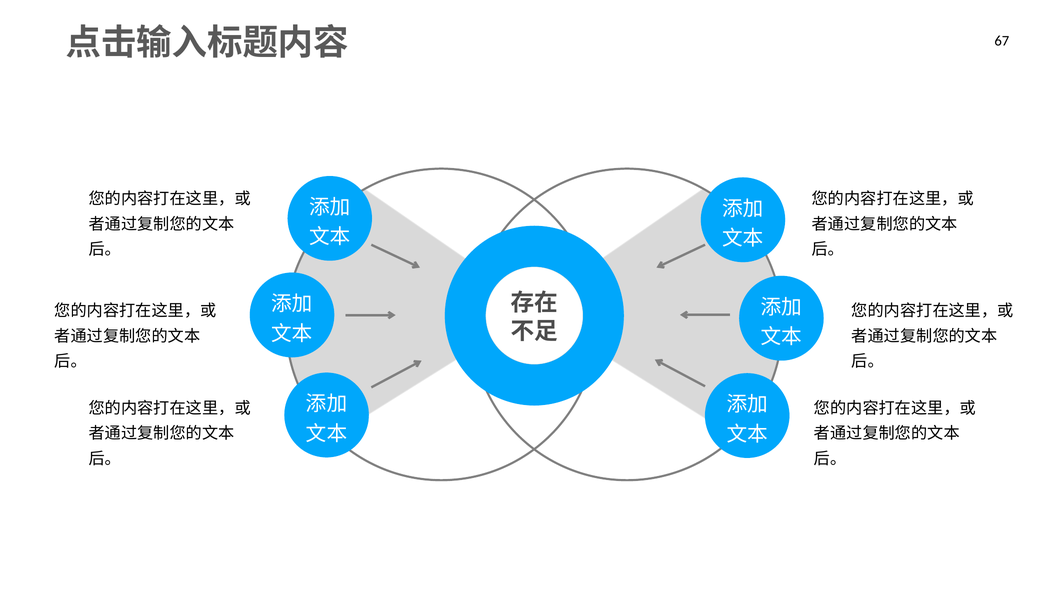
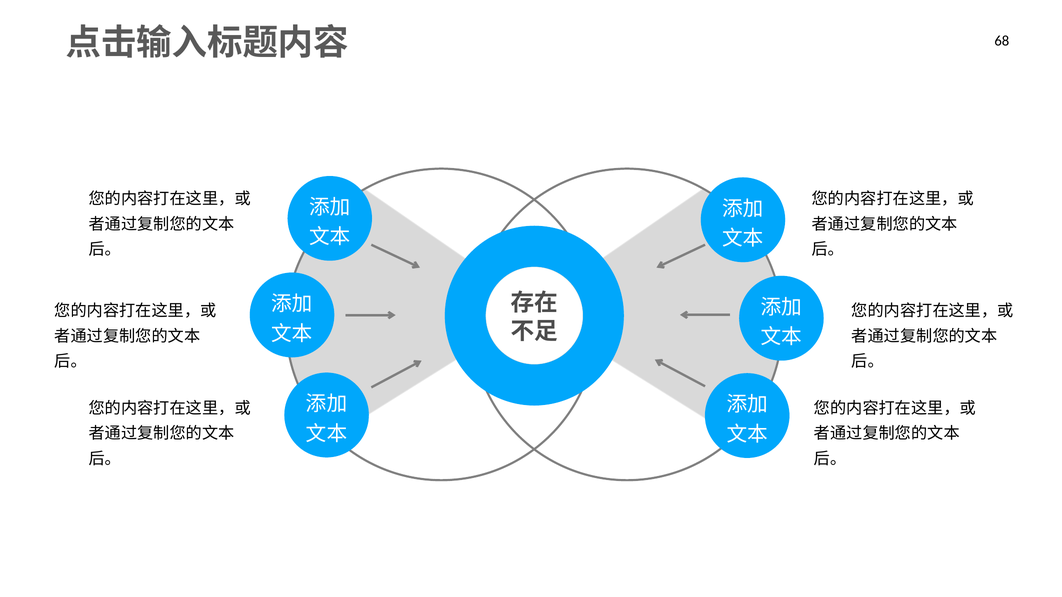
67: 67 -> 68 (1002, 41)
